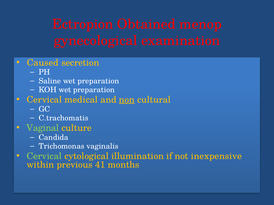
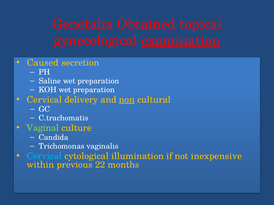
Ectropion: Ectropion -> Genetalia (83, 24)
menop: menop -> topical (201, 24)
examination underline: none -> present (181, 41)
medical: medical -> delivery (81, 100)
Cervical colour: light green -> light blue (44, 156)
41: 41 -> 22 (100, 165)
